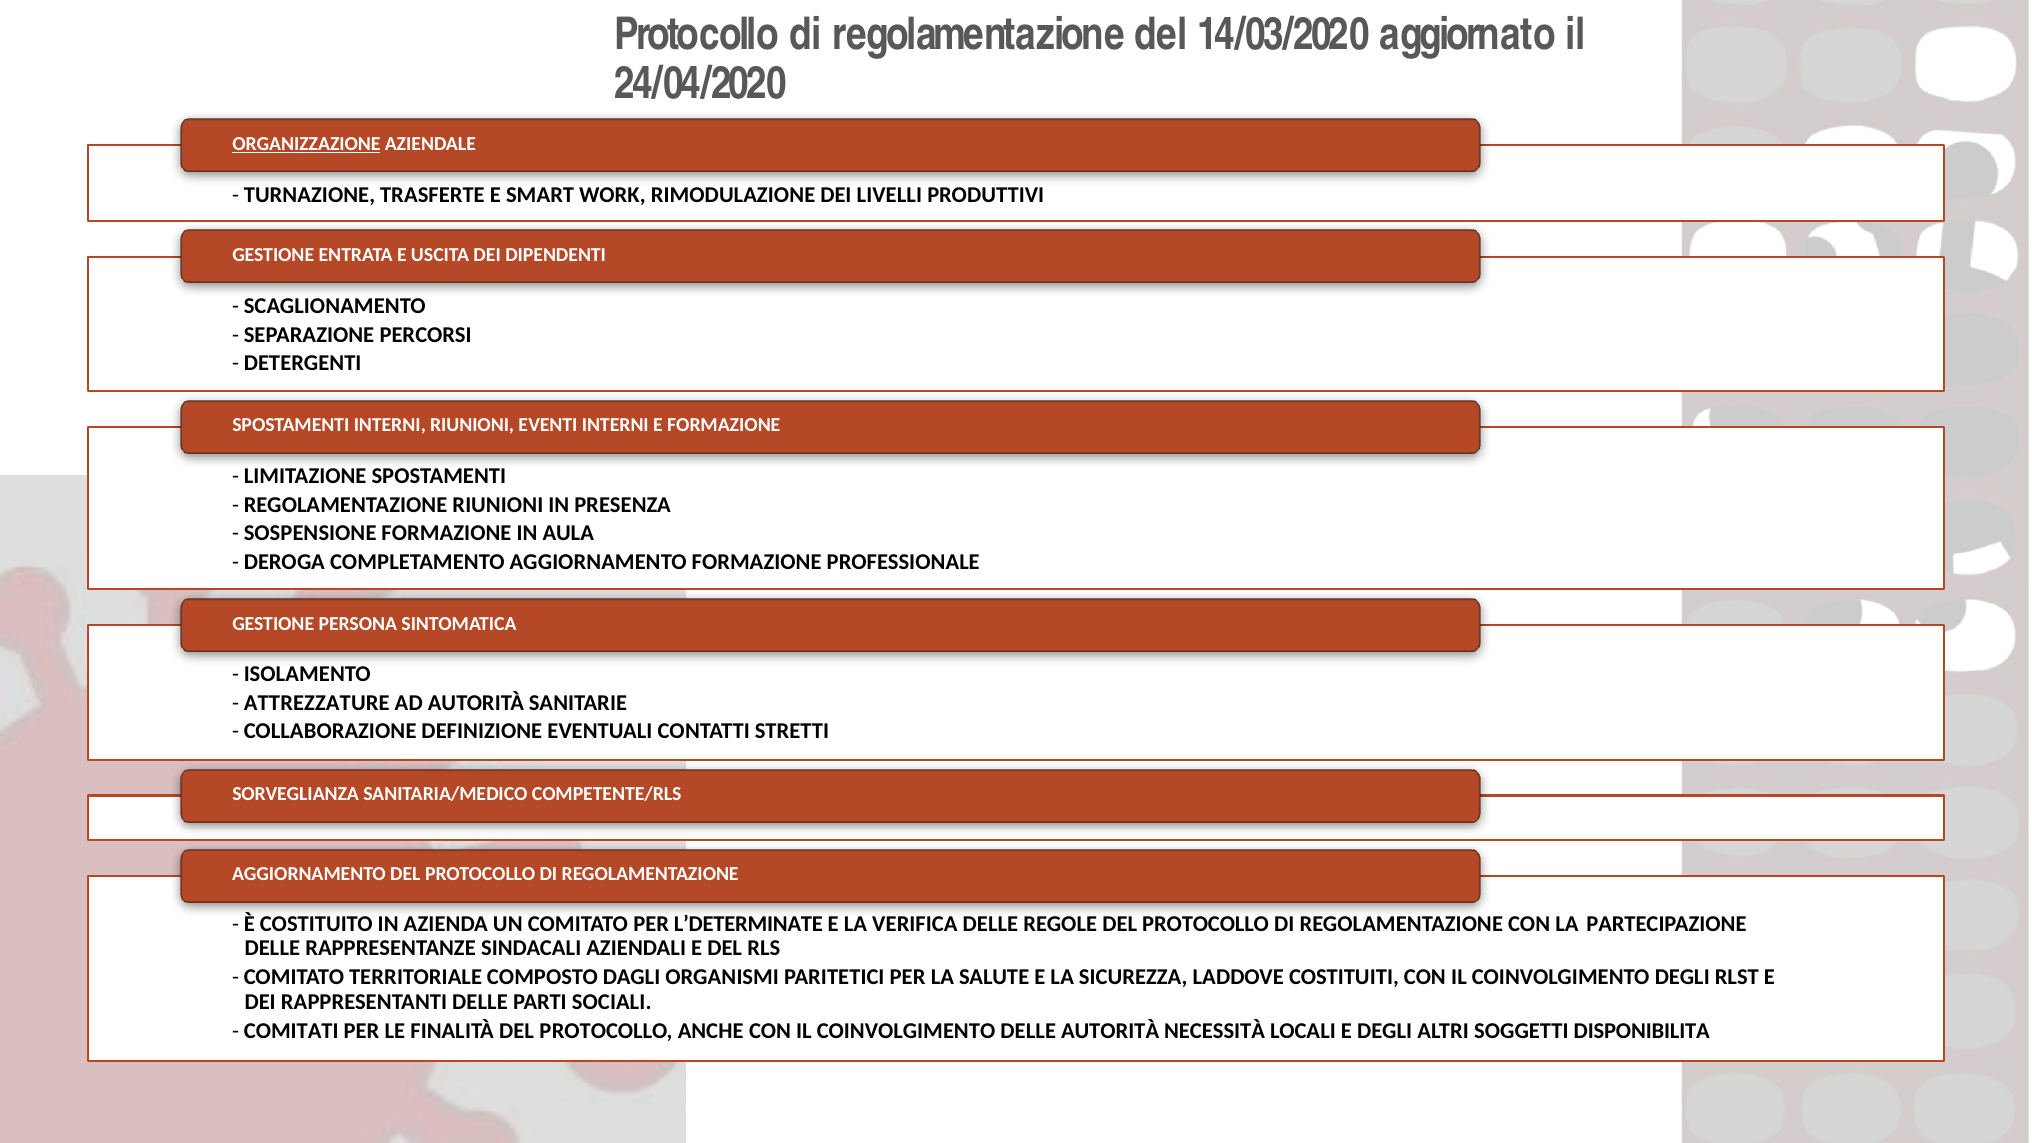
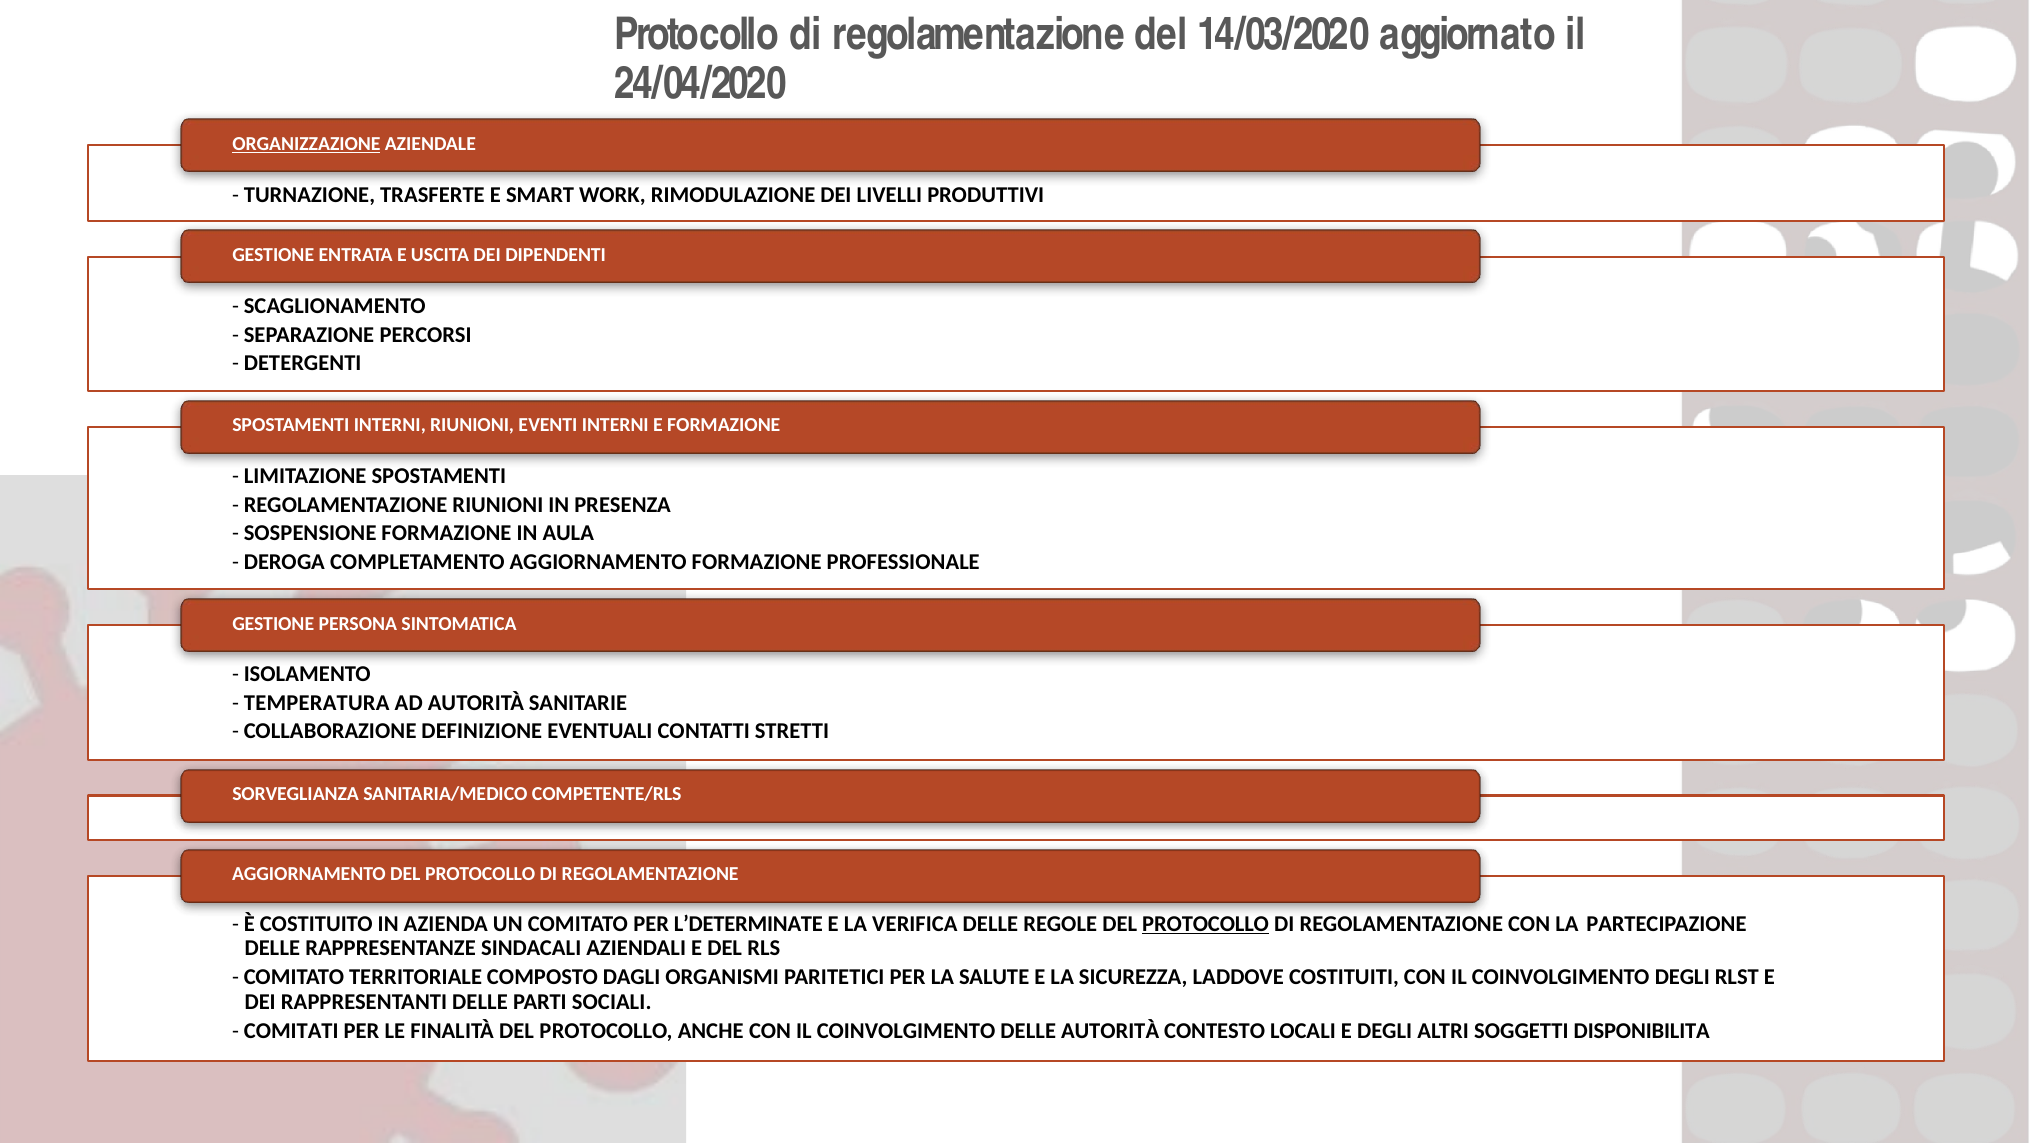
ATTREZZATURE: ATTREZZATURE -> TEMPERATURA (317, 703)
PROTOCOLLO underline: none -> present (1206, 924)
NECESSITÀ: NECESSITÀ -> CONTESTO (1215, 1031)
